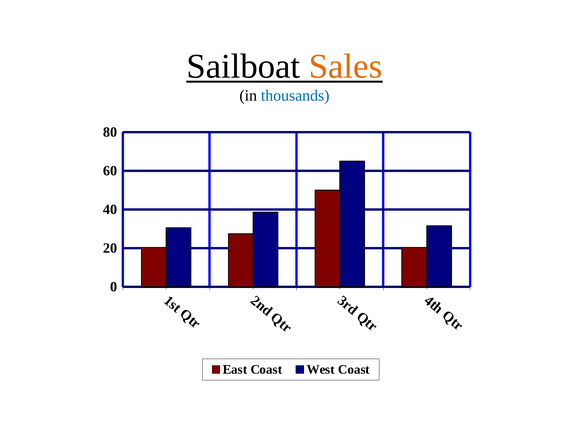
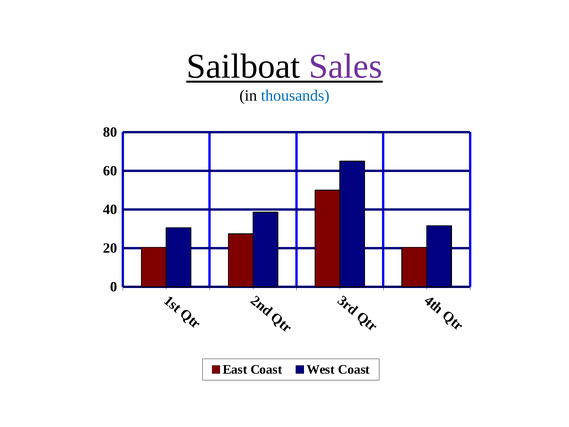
Sales colour: orange -> purple (346, 66)
